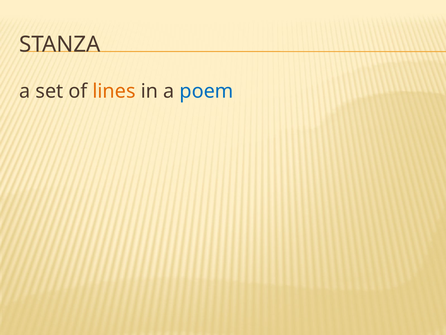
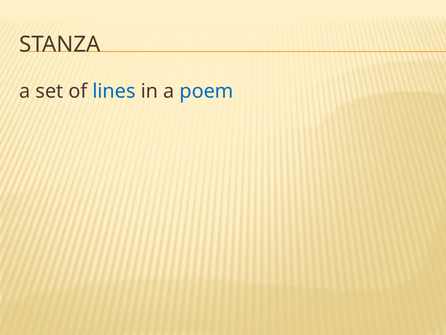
lines colour: orange -> blue (114, 91)
